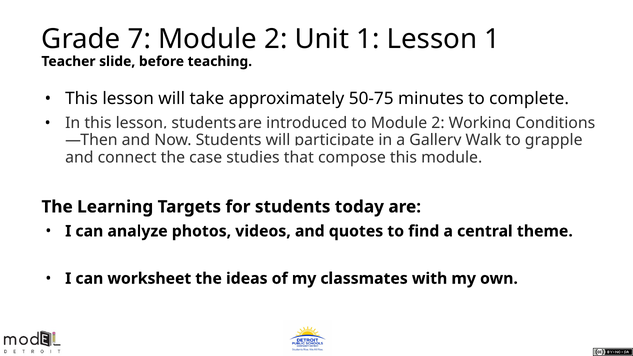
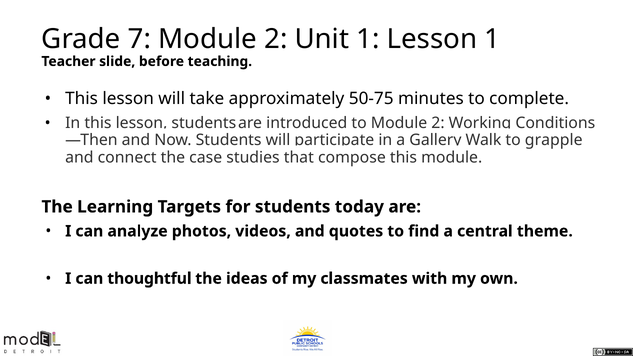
worksheet: worksheet -> thoughtful (149, 279)
